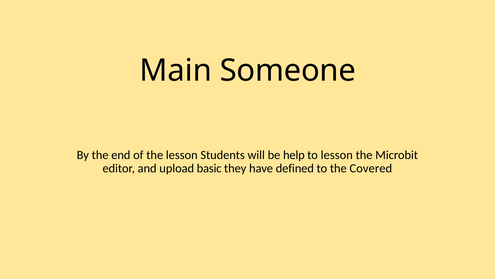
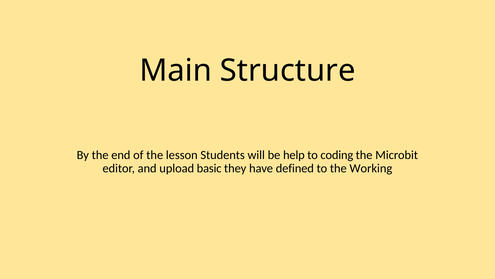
Someone: Someone -> Structure (288, 71)
to lesson: lesson -> coding (337, 155)
Covered: Covered -> Working (371, 168)
